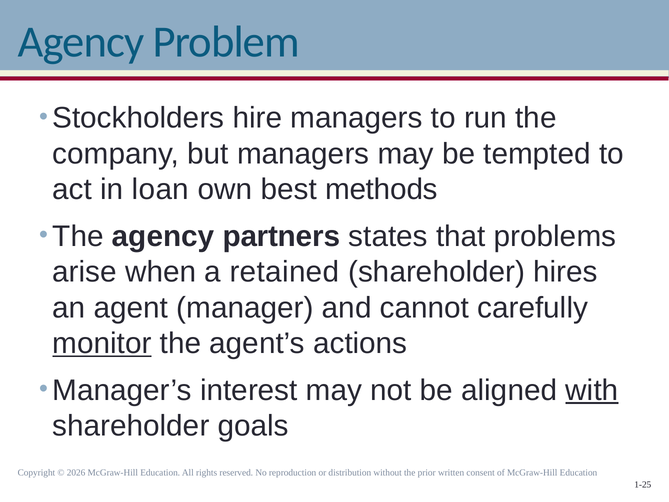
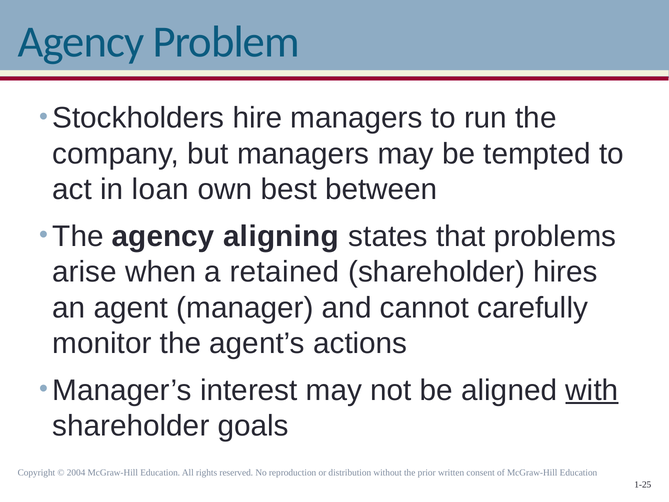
methods: methods -> between (381, 189)
partners: partners -> aligning (281, 236)
monitor underline: present -> none (102, 343)
2026: 2026 -> 2004 (76, 472)
